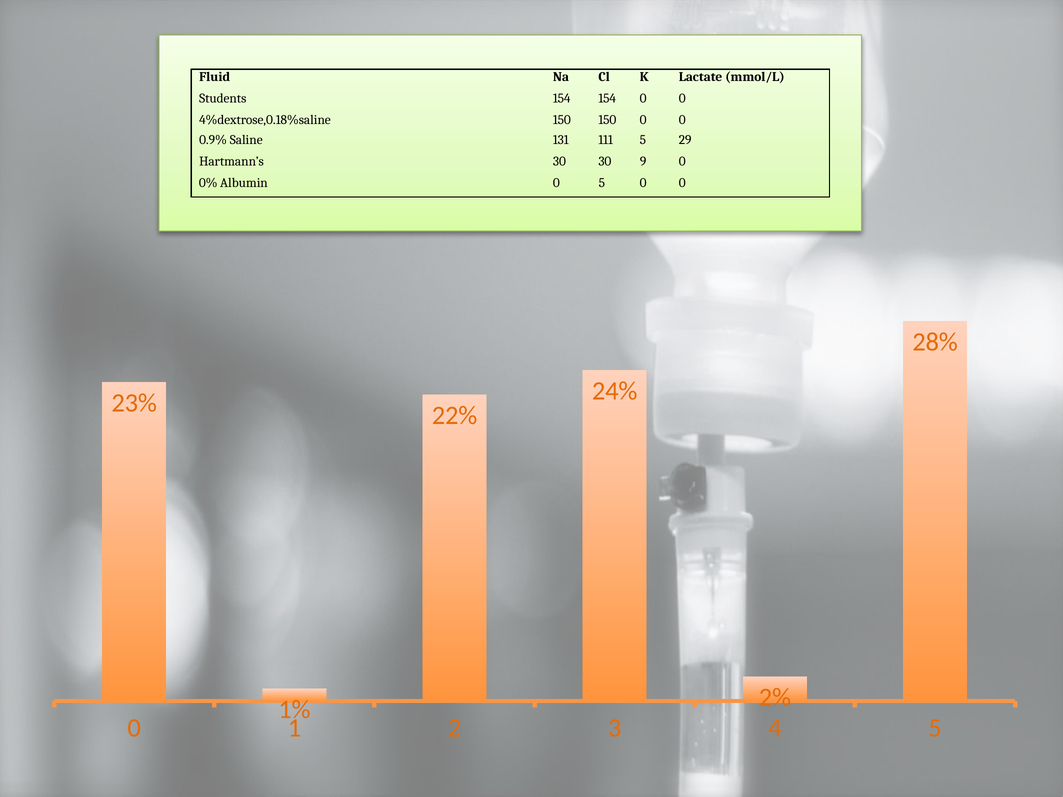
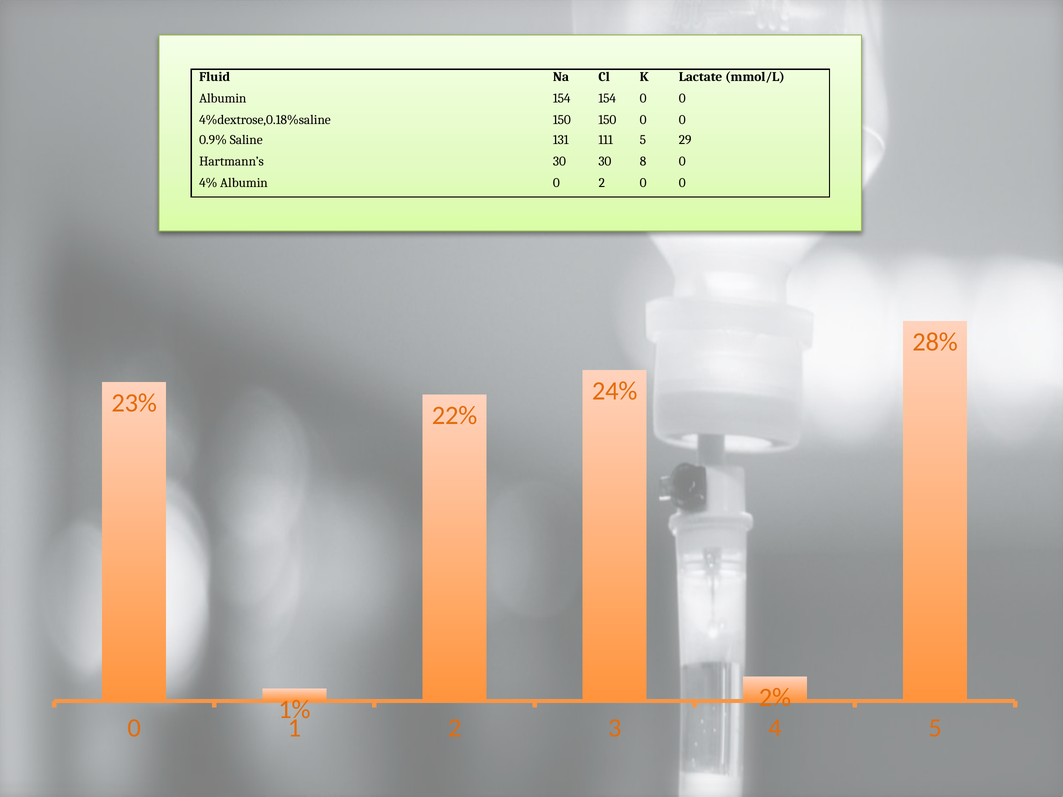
Students: Students -> Albumin (223, 98)
9: 9 -> 8 (643, 162)
0%: 0% -> 4% (208, 183)
0 5: 5 -> 2 (602, 183)
